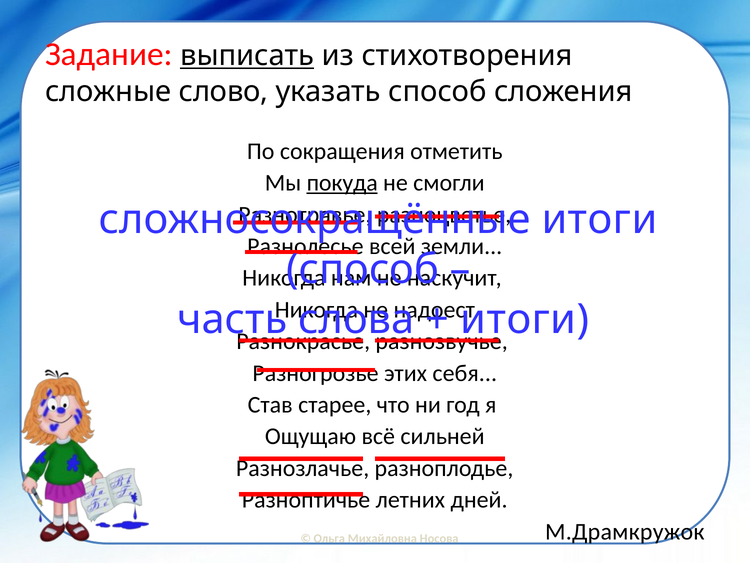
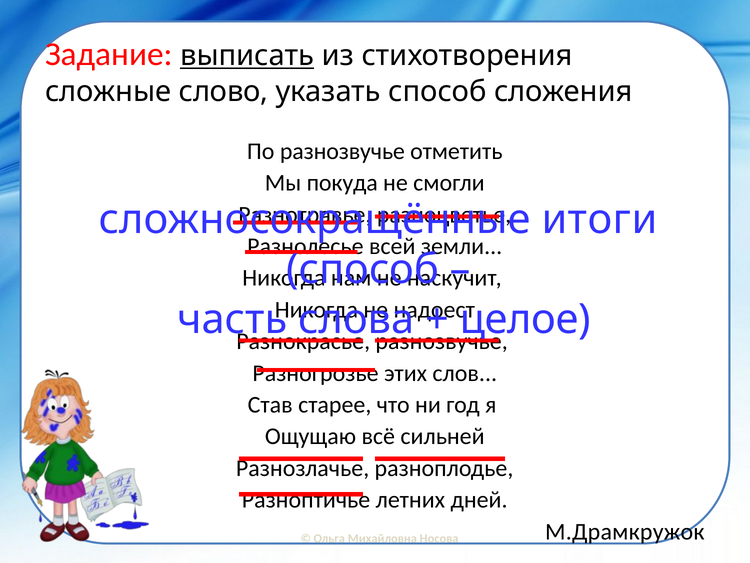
По сокращения: сокращения -> разнозвучье (342, 151)
покуда underline: present -> none (342, 183)
итоги: итоги -> целое (525, 319)
себя: себя -> слов (465, 373)
